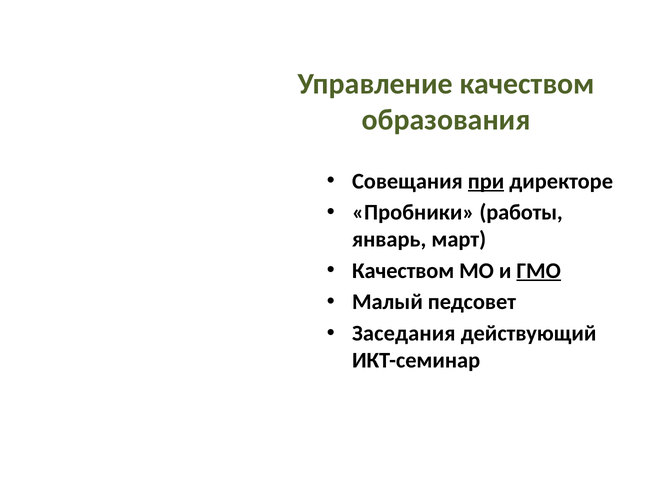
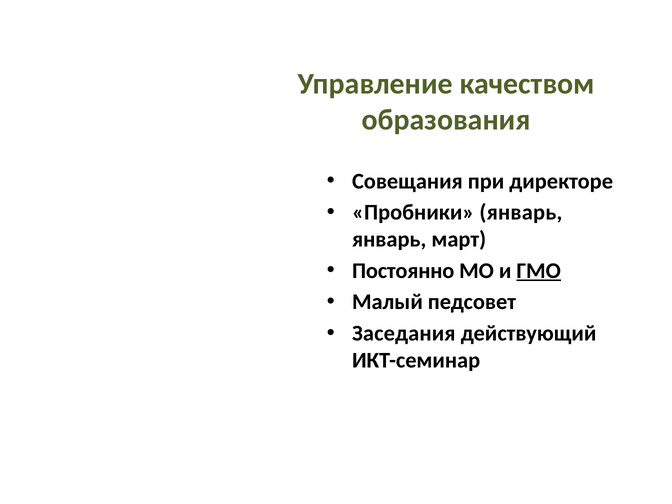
при underline: present -> none (486, 181)
Пробники работы: работы -> январь (521, 212)
Качеством: Качеством -> Постоянно (403, 271)
